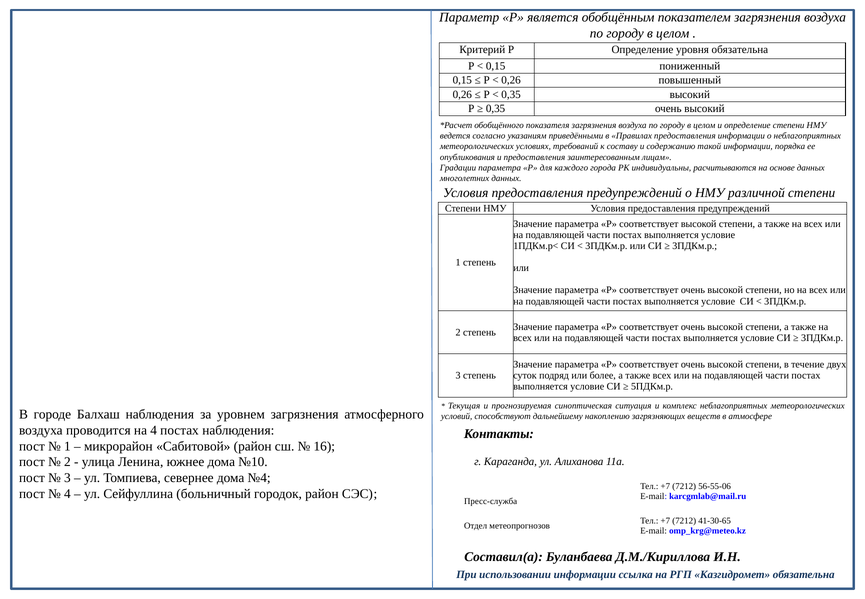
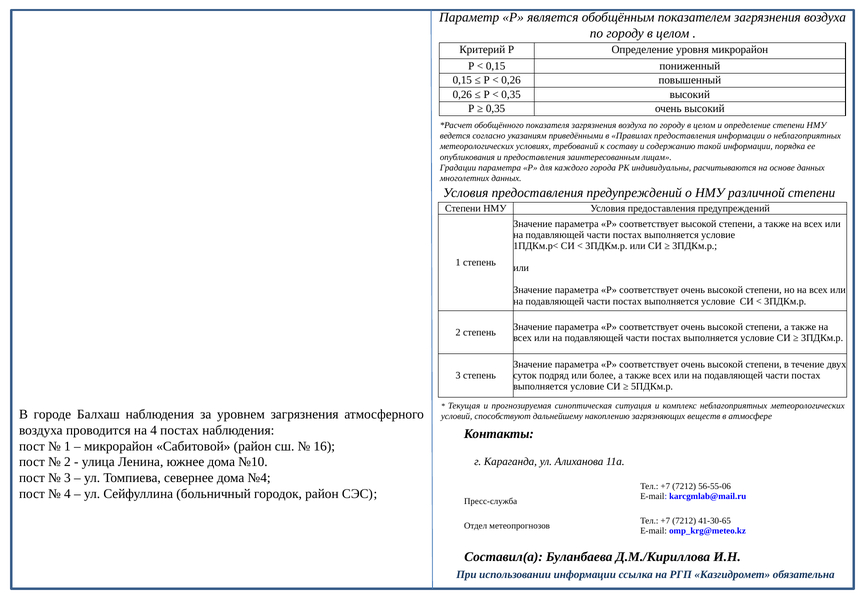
уровня обязательна: обязательна -> микрорайон (740, 50)
